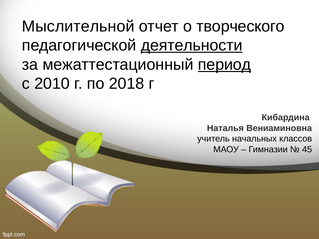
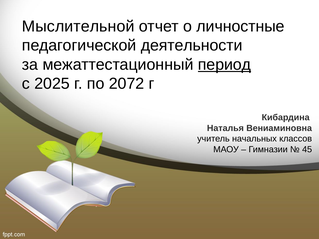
творческого: творческого -> личностные (240, 26)
деятельности underline: present -> none (192, 46)
2010: 2010 -> 2025 (52, 84)
2018: 2018 -> 2072 (127, 84)
